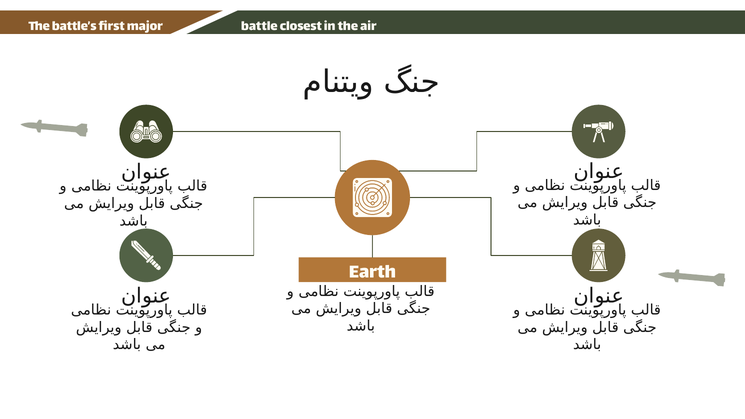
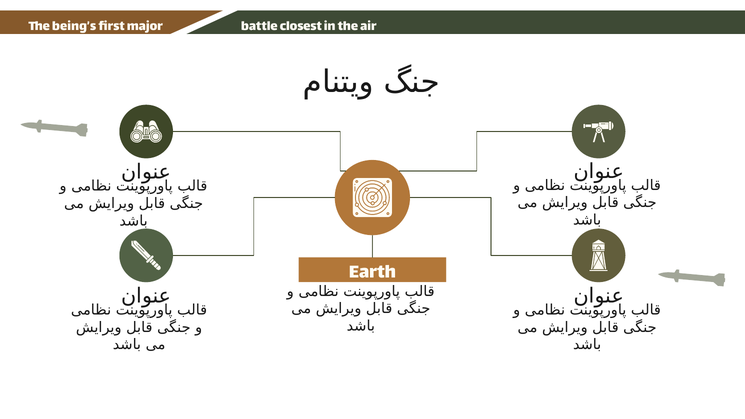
battle’s: battle’s -> being’s (74, 25)
